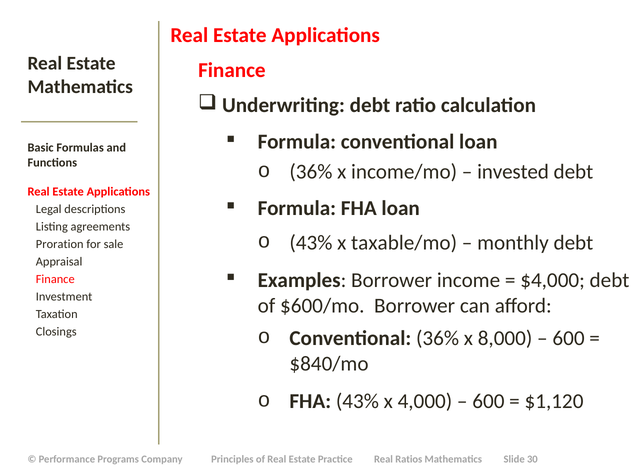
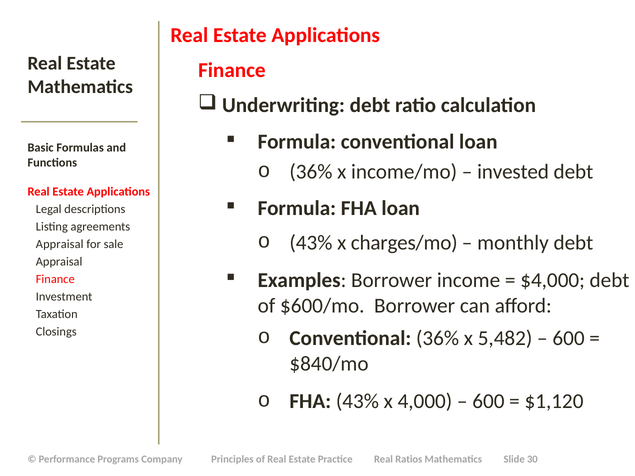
taxable/mo: taxable/mo -> charges/mo (404, 243)
Proration: Proration -> Appraisal (60, 244)
8,000: 8,000 -> 5,482 (505, 338)
